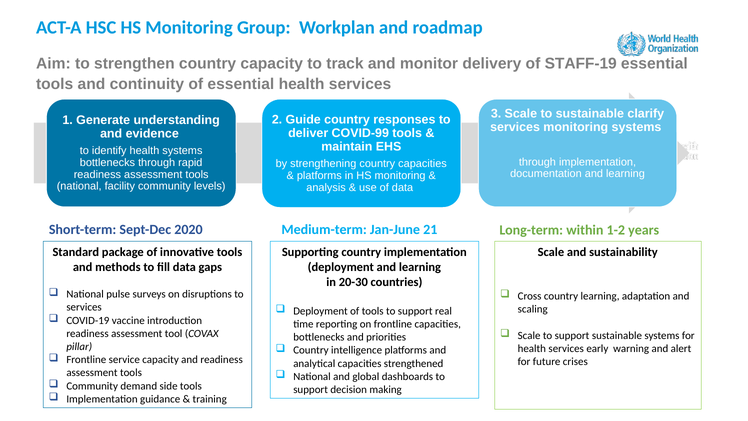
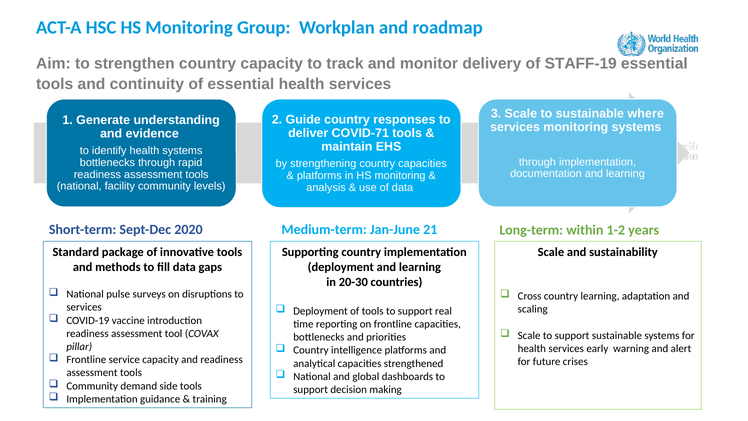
clarify: clarify -> where (646, 114)
COVID-99: COVID-99 -> COVID-71 (360, 133)
